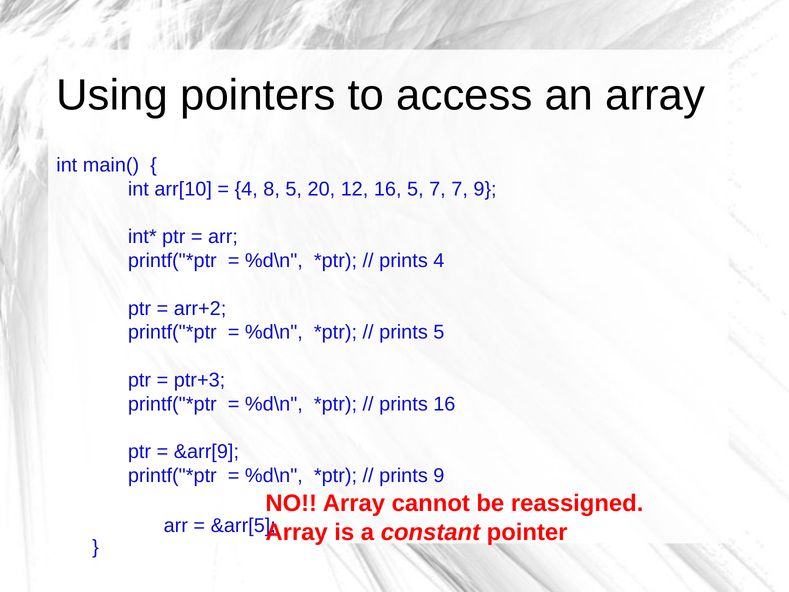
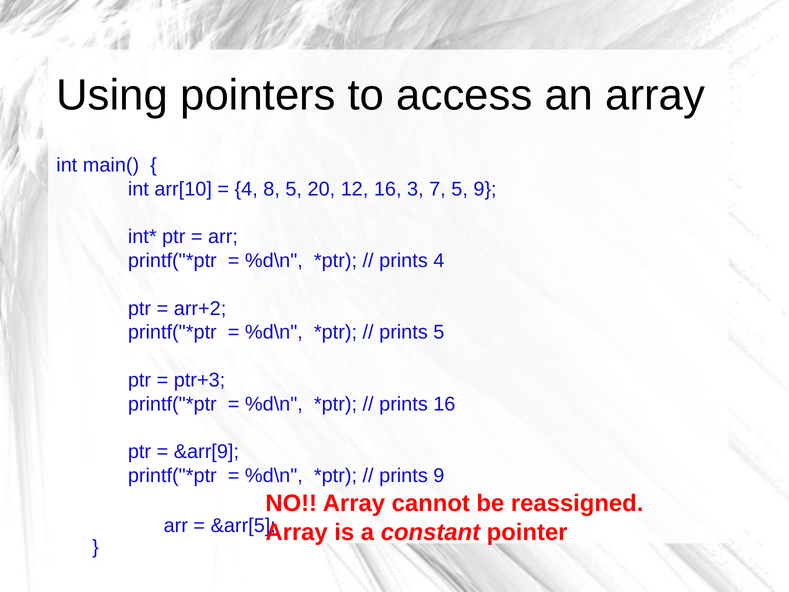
16 5: 5 -> 3 (415, 189)
7 7: 7 -> 5 (460, 189)
